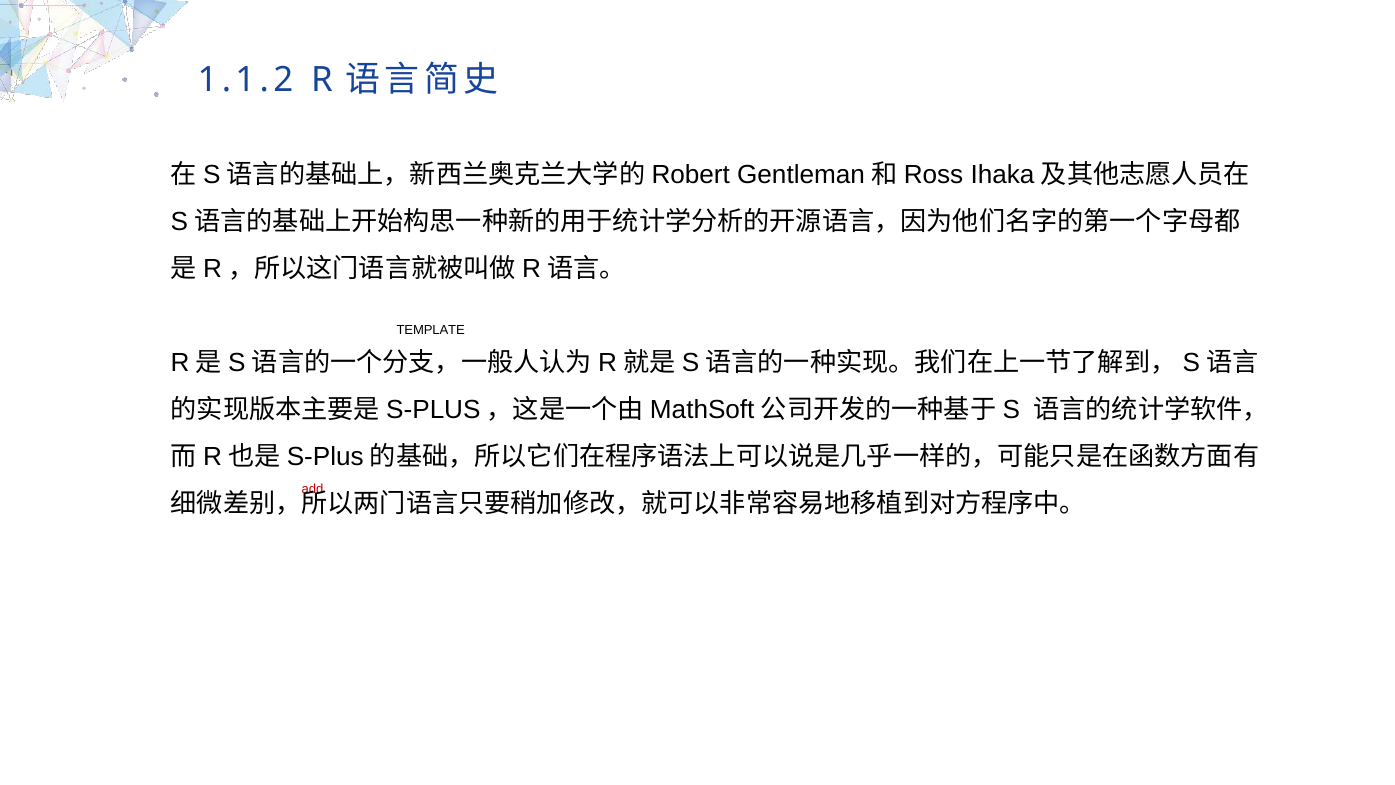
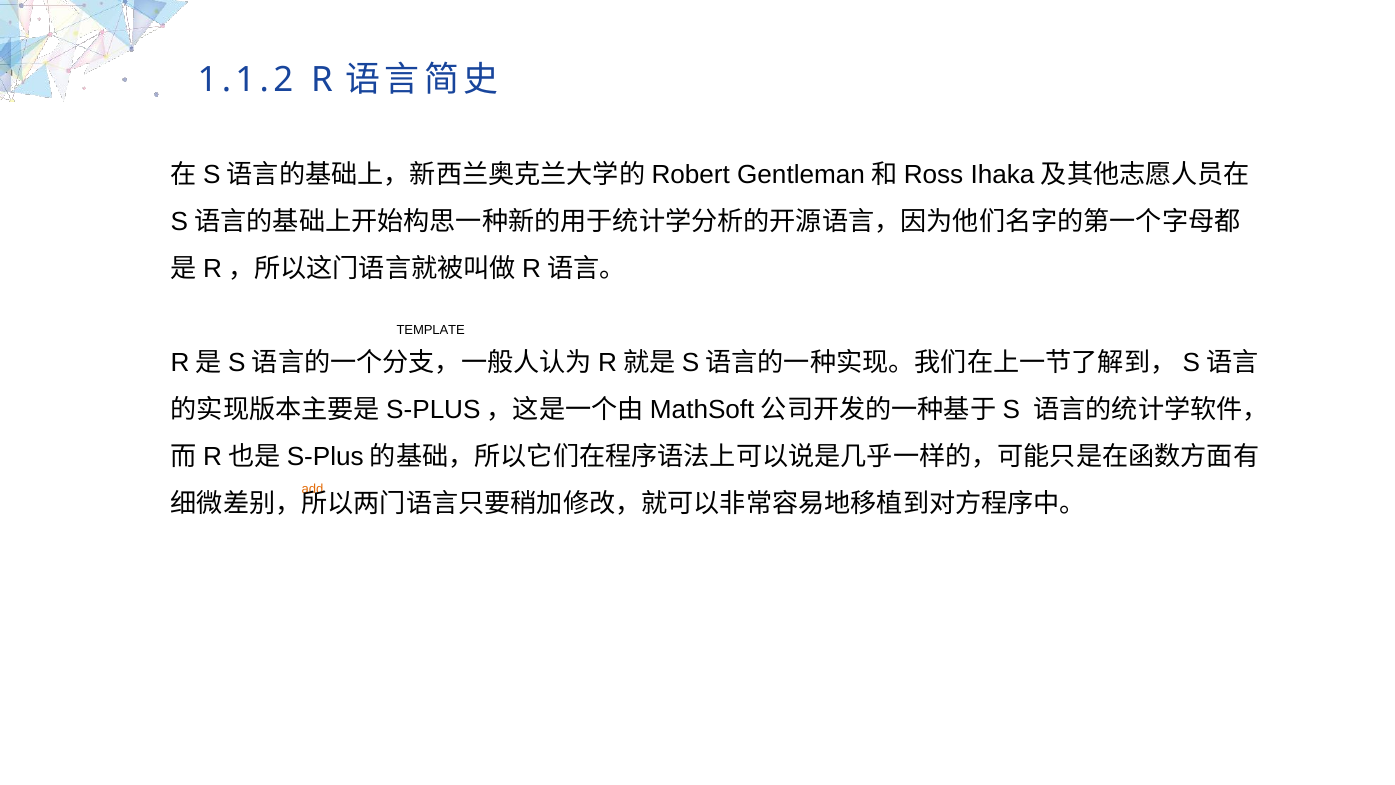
add colour: red -> orange (313, 489)
